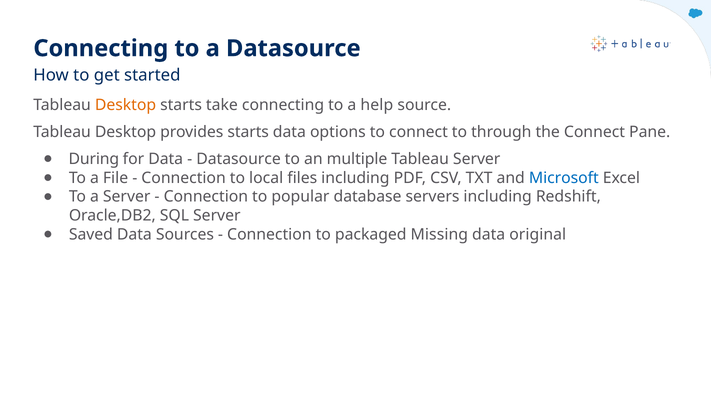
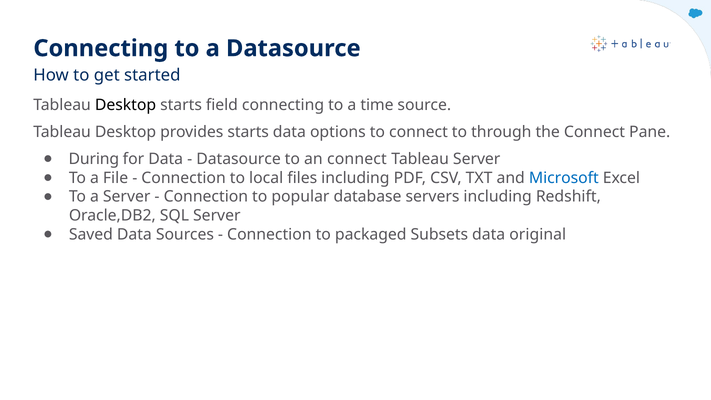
Desktop colour: orange -> black (125, 105)
take: take -> field (222, 105)
help: help -> time (377, 105)
an multiple: multiple -> connect (357, 159)
Missing: Missing -> Subsets (439, 235)
